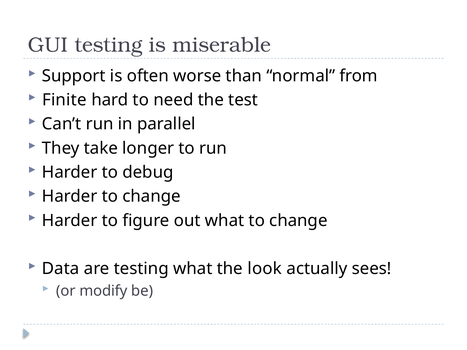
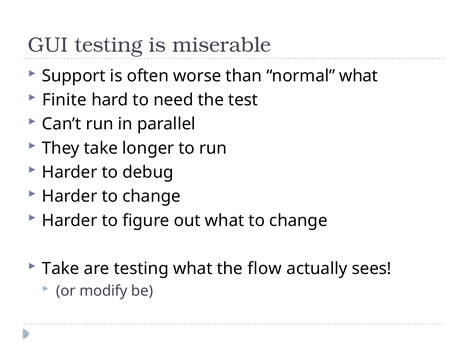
normal from: from -> what (359, 76)
Data: Data -> Take (61, 269)
look: look -> flow (265, 269)
